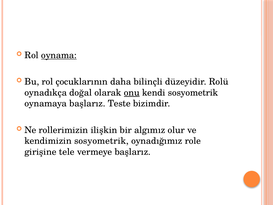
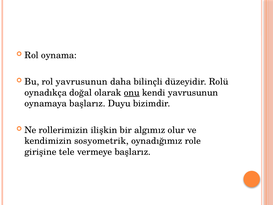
oynama underline: present -> none (59, 55)
rol çocuklarının: çocuklarının -> yavrusunun (82, 82)
kendi sosyometrik: sosyometrik -> yavrusunun (193, 93)
Teste: Teste -> Duyu (119, 103)
